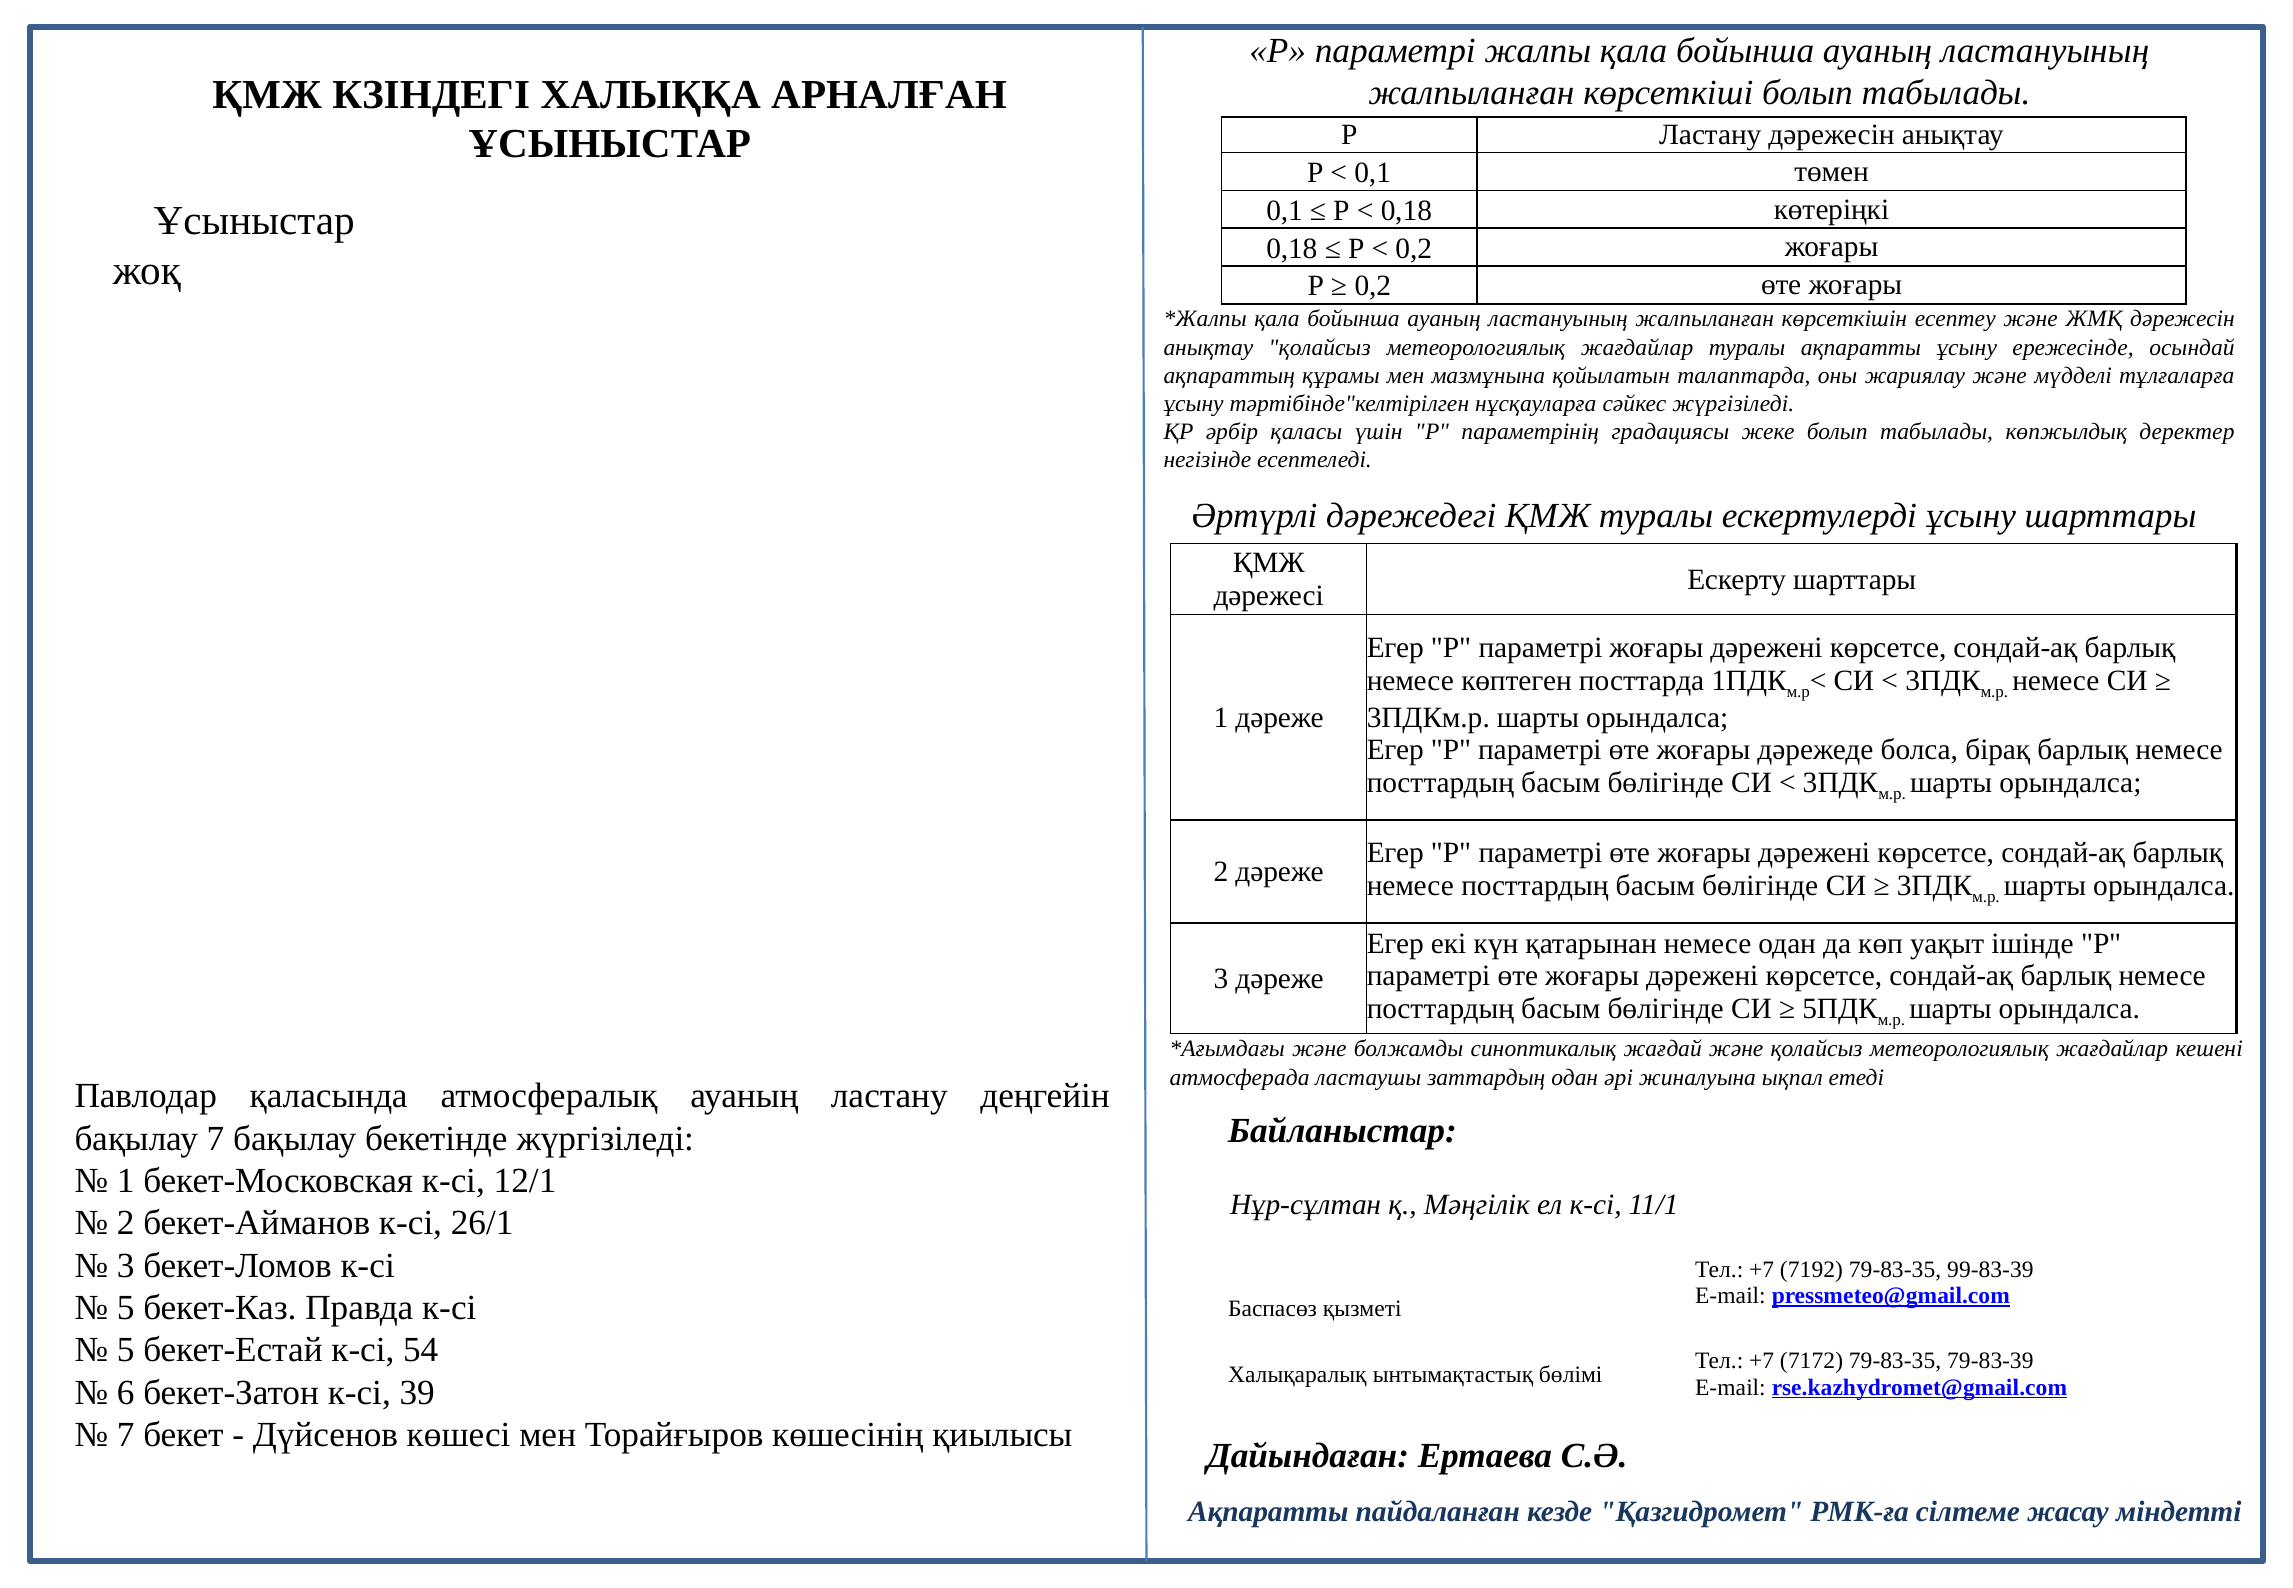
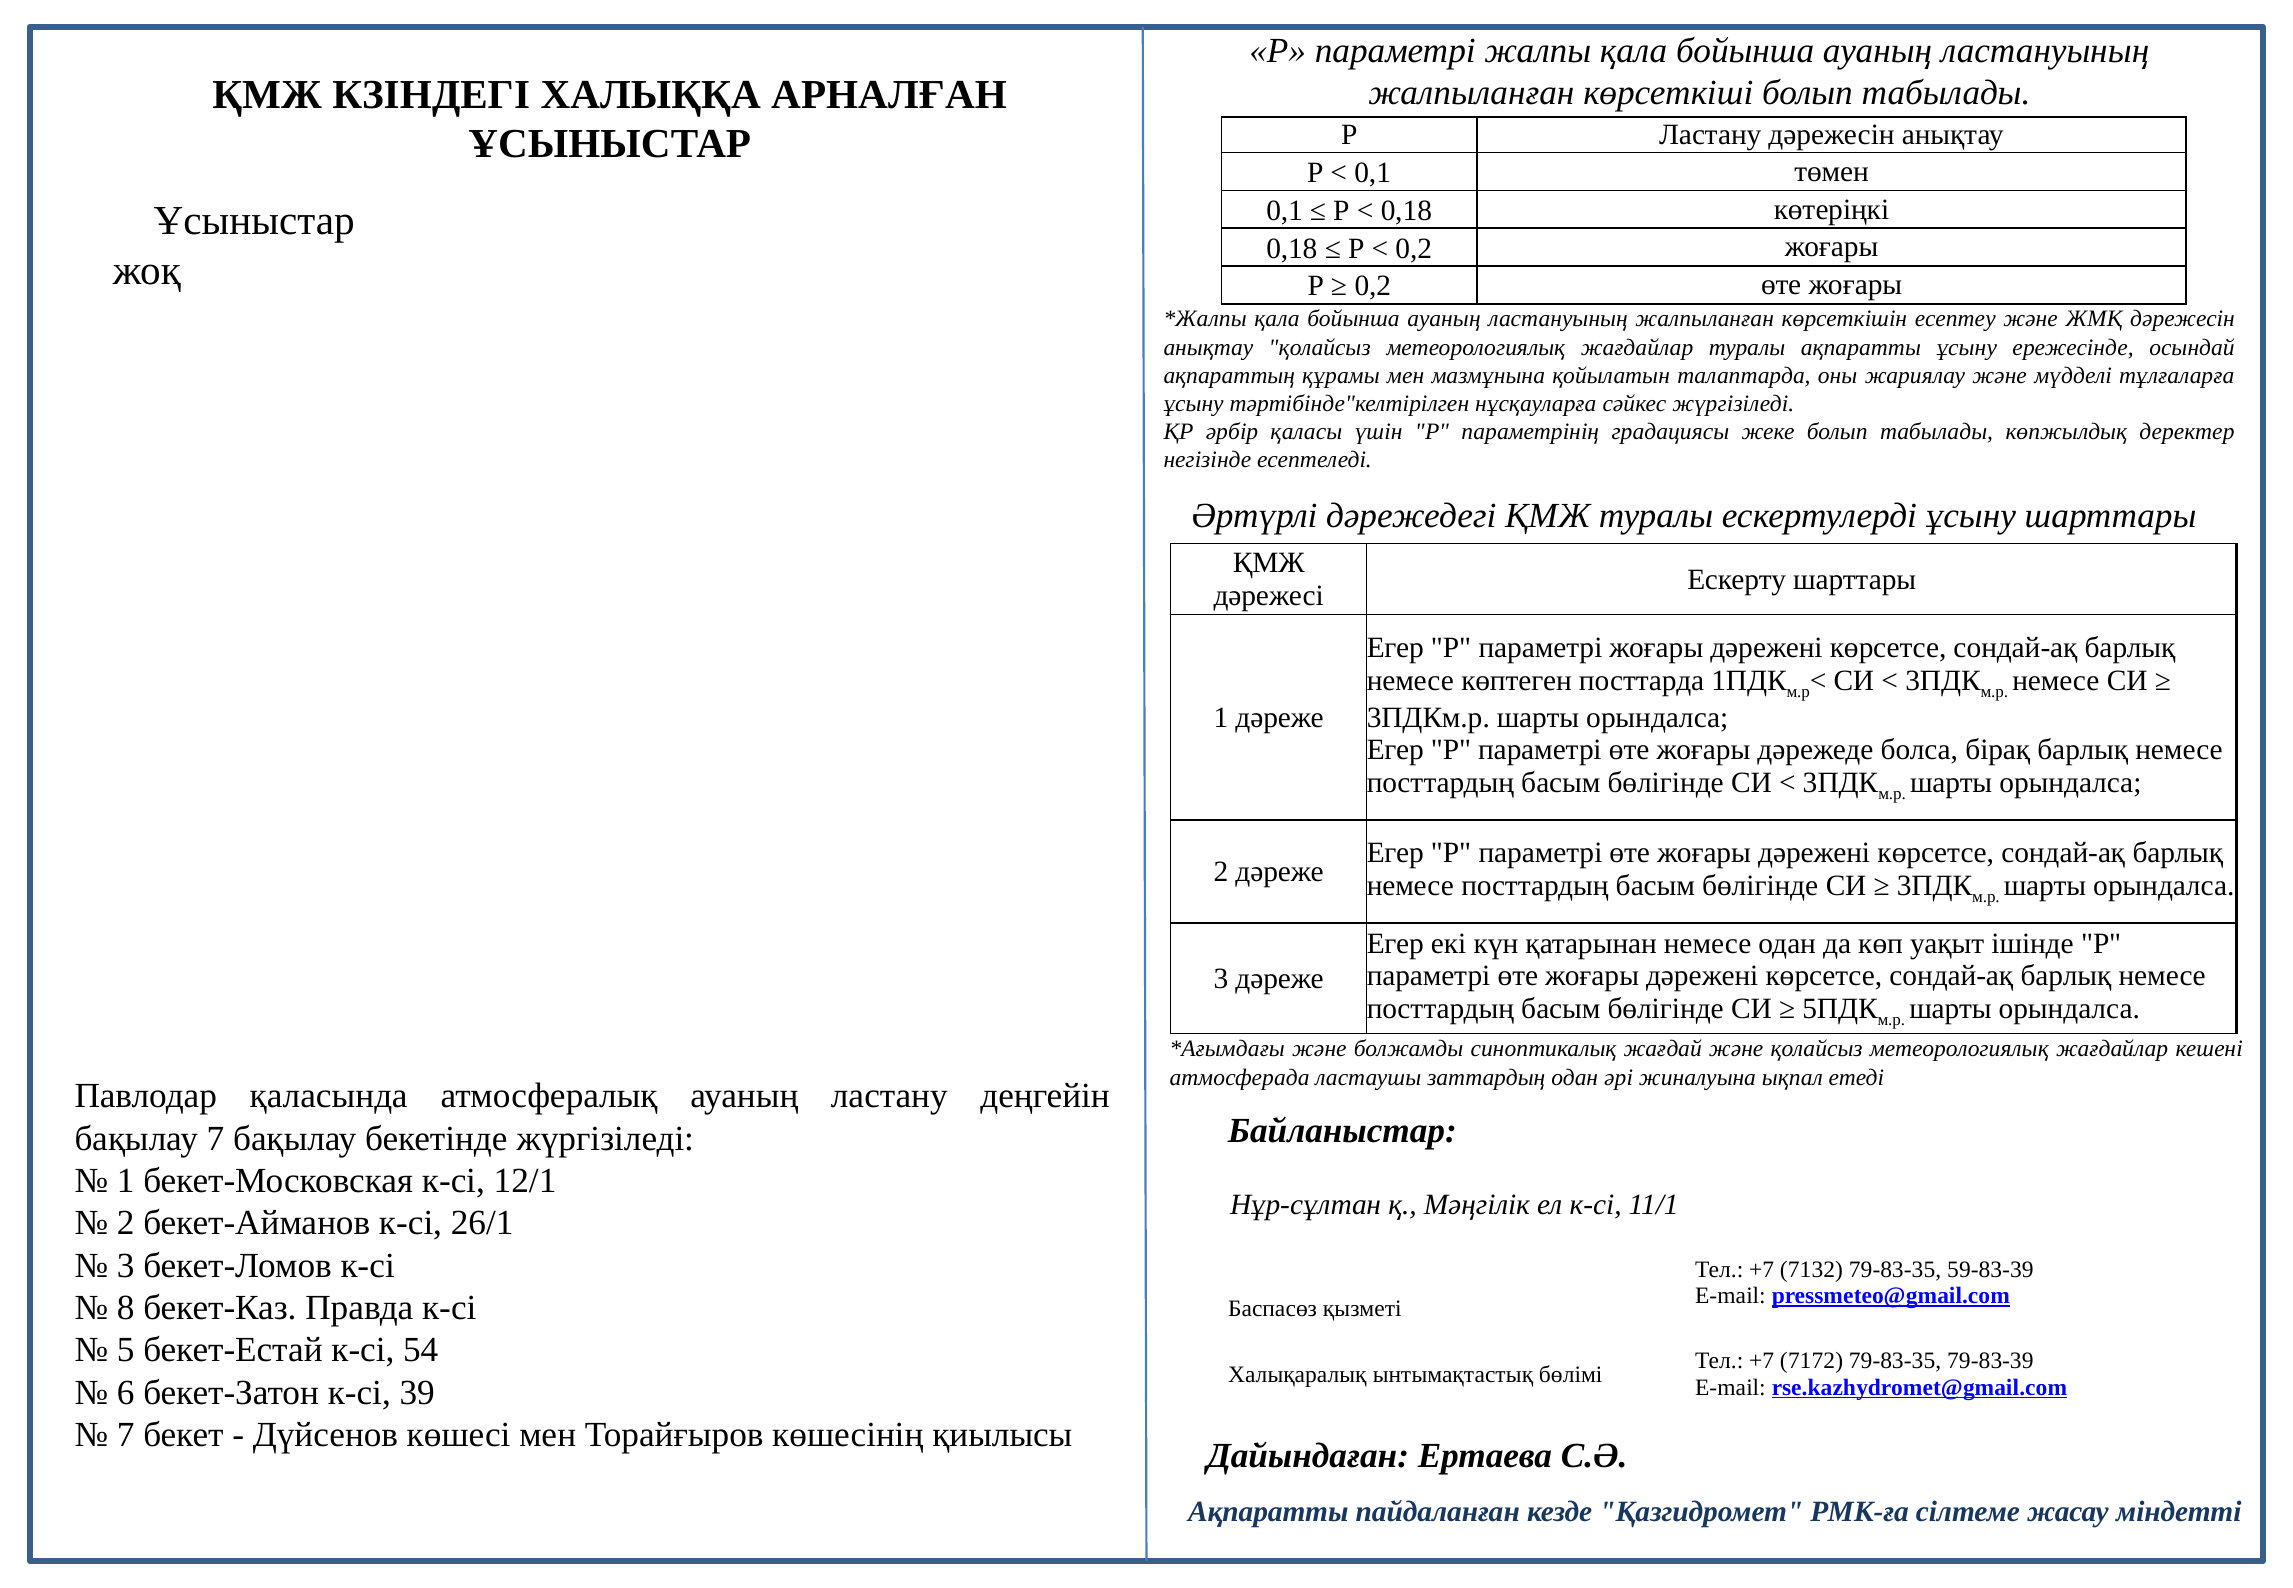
7192: 7192 -> 7132 (1811, 1269)
99-83-39: 99-83-39 -> 59-83-39 (1990, 1269)
5: 5 -> 8 (126, 1307)
